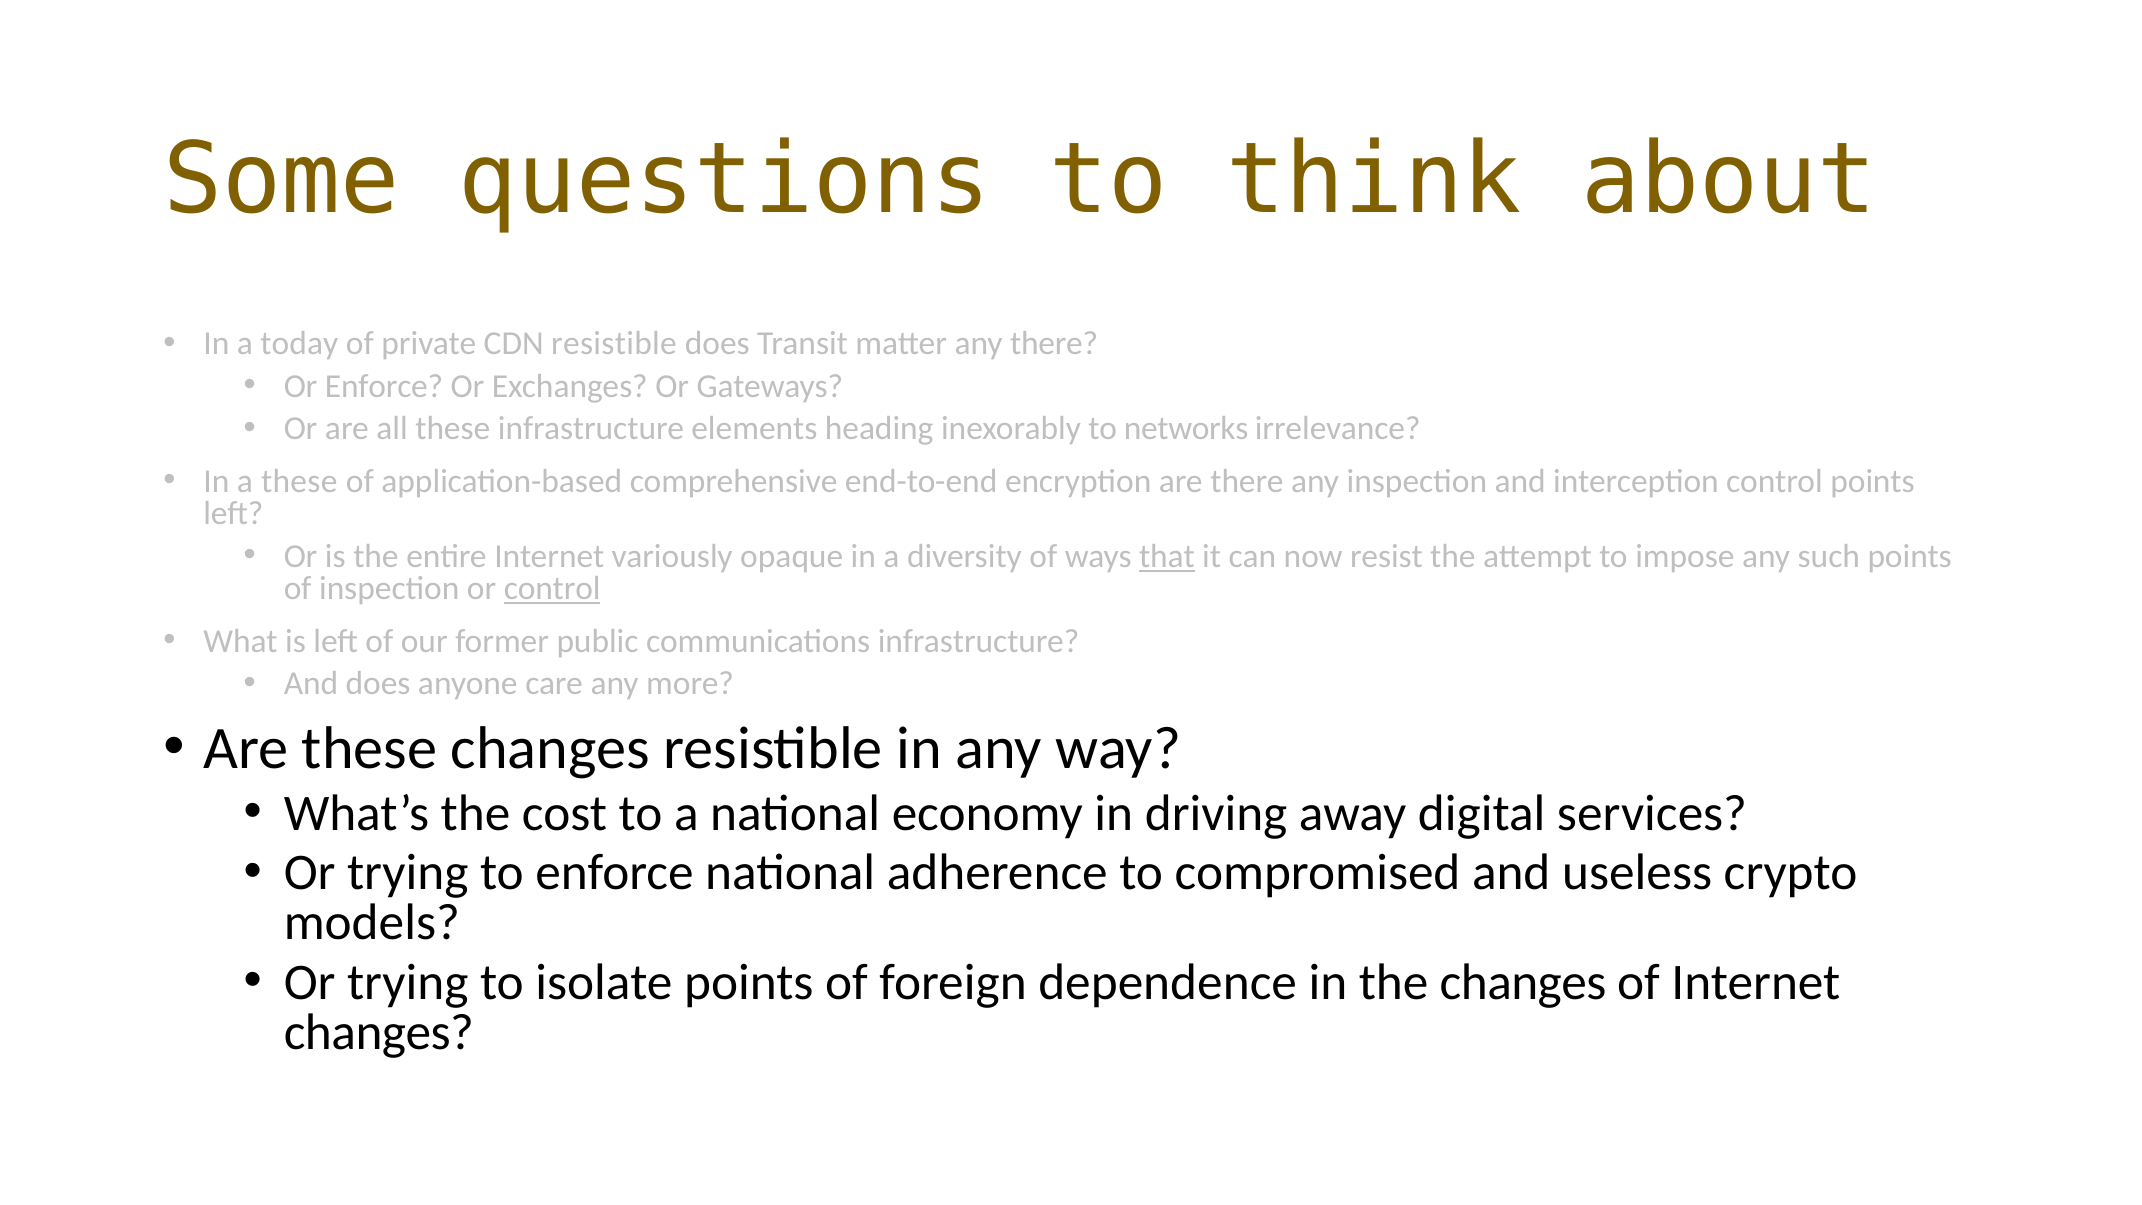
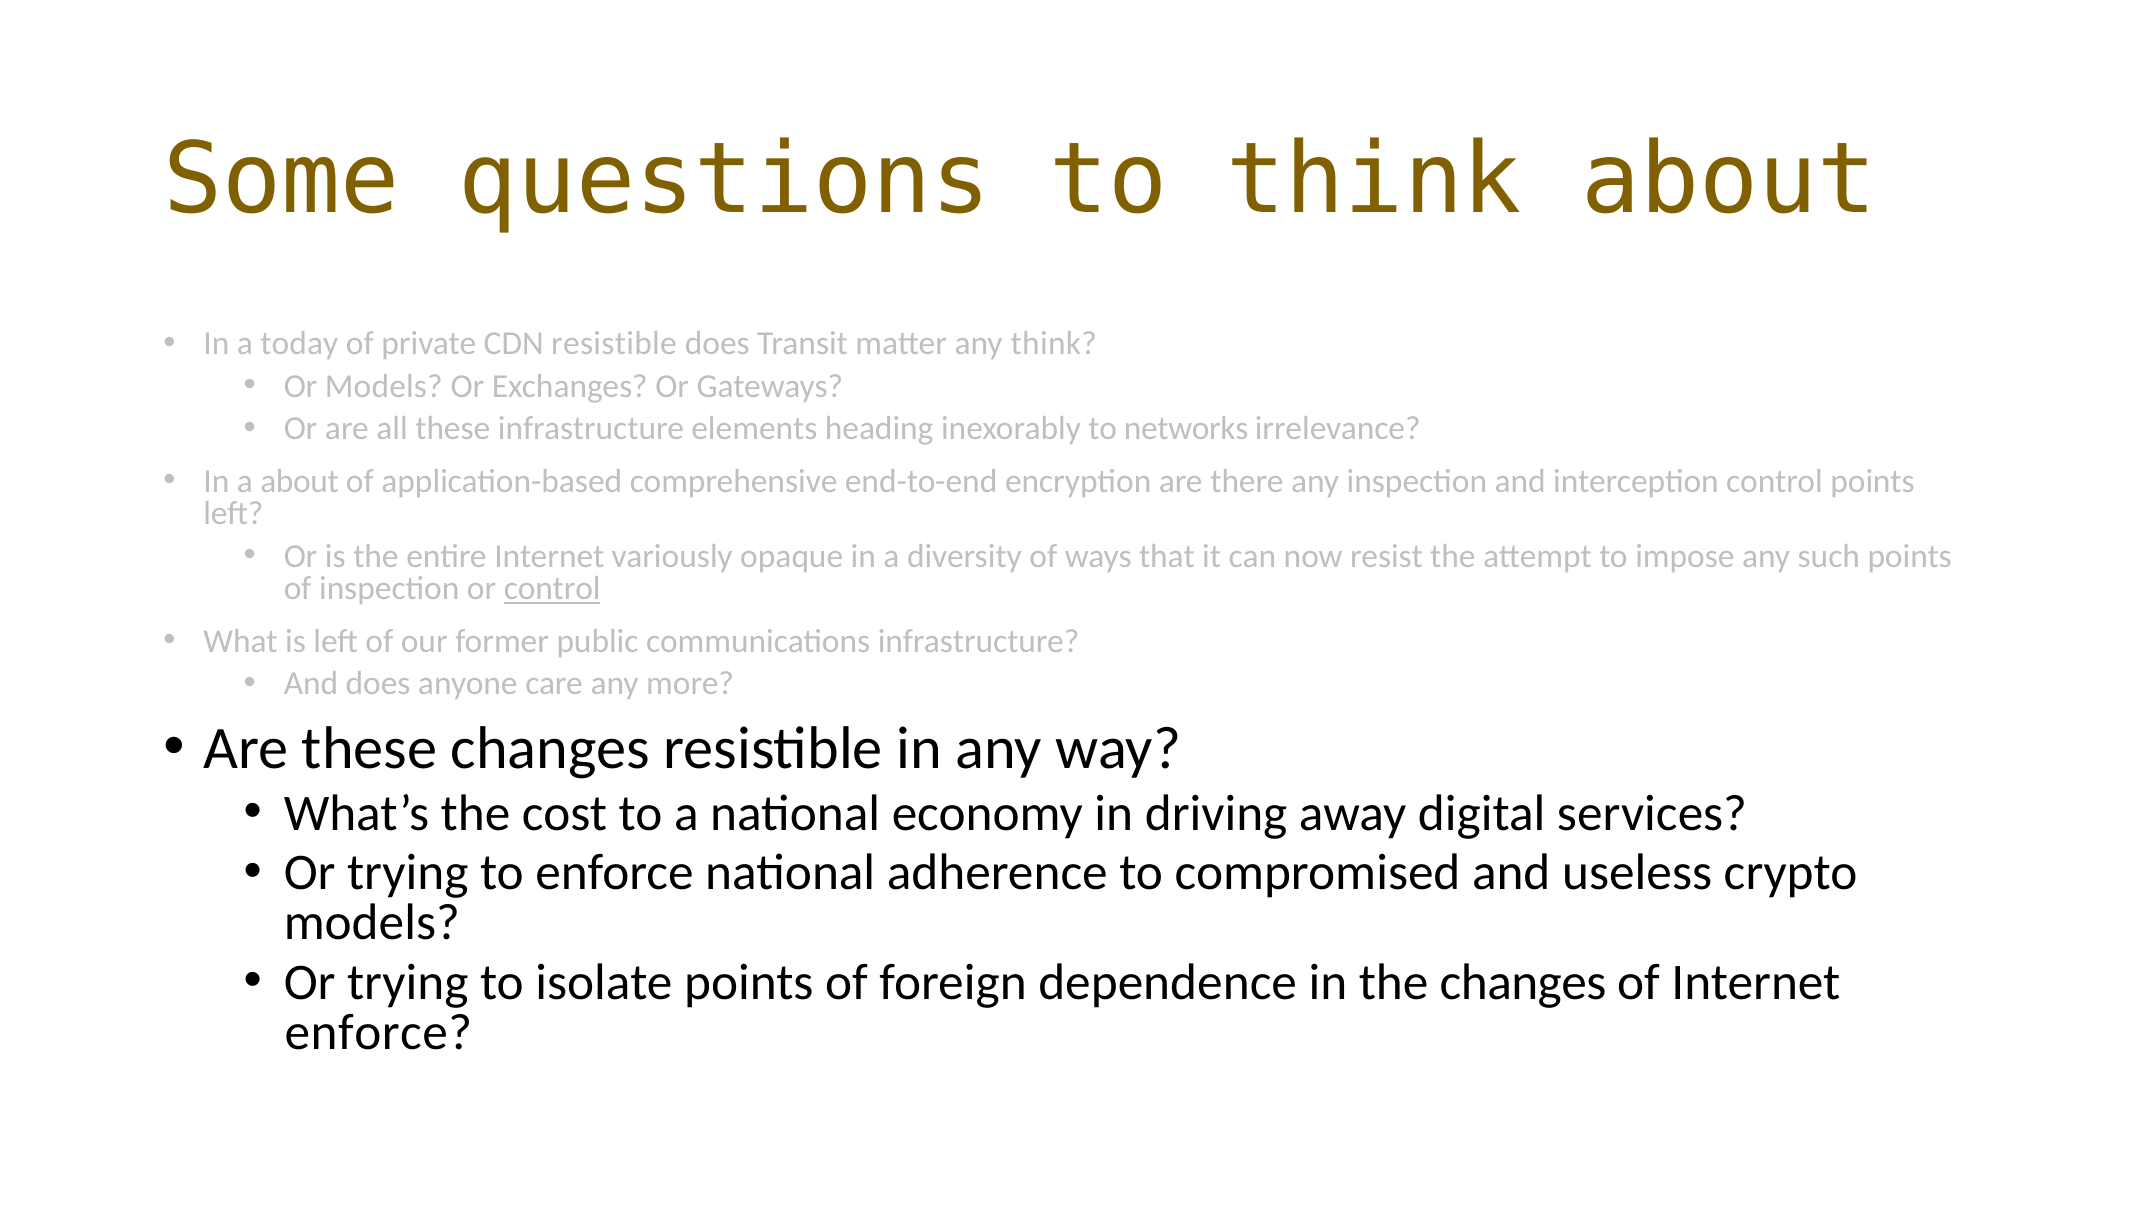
any there: there -> think (1054, 344)
Or Enforce: Enforce -> Models (384, 386)
a these: these -> about (300, 481)
that underline: present -> none (1167, 556)
changes: changes -> enforce (378, 1032)
